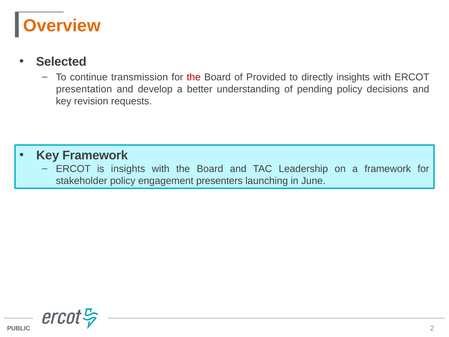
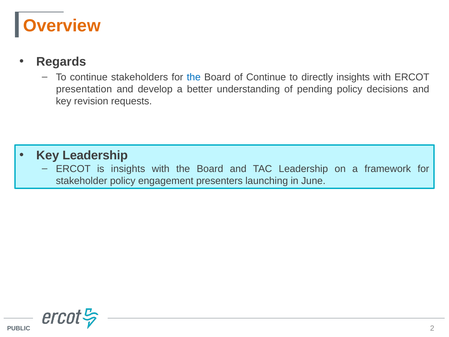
Selected: Selected -> Regards (61, 62)
transmission: transmission -> stakeholders (140, 77)
the colour: red -> blue (194, 77)
of Provided: Provided -> Continue (266, 77)
Key Framework: Framework -> Leadership (95, 155)
